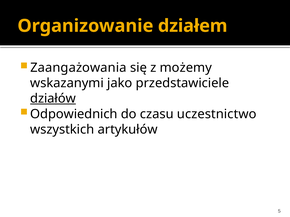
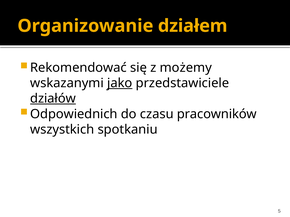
Zaangażowania: Zaangażowania -> Rekomendować (78, 68)
jako underline: none -> present (120, 83)
uczestnictwo: uczestnictwo -> pracowników (217, 114)
artykułów: artykułów -> spotkaniu (128, 130)
